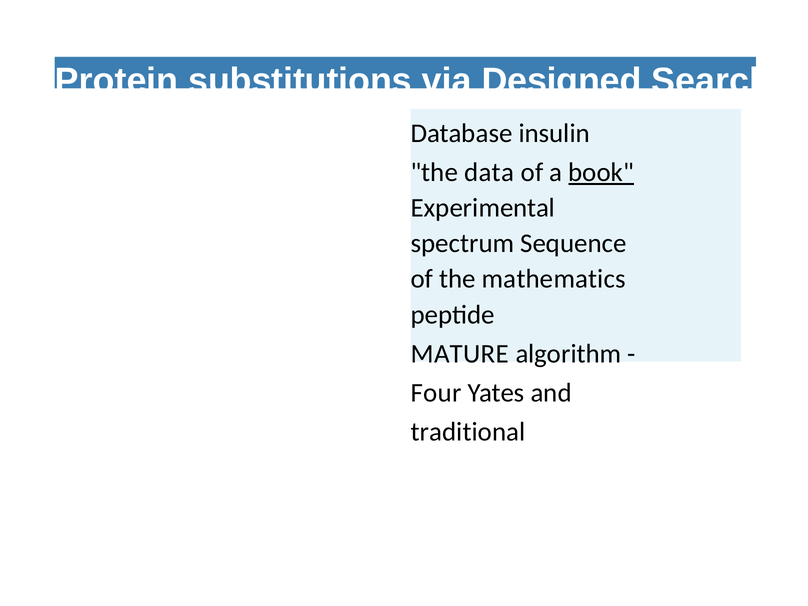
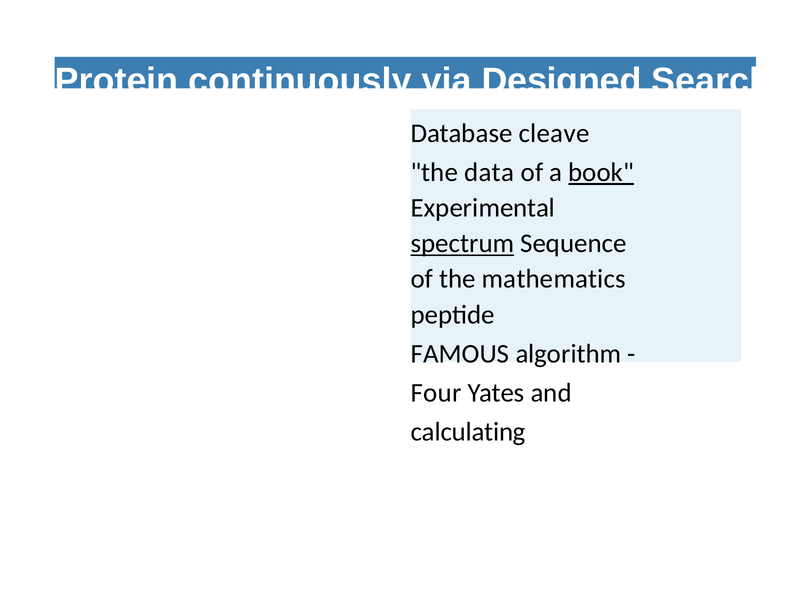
substitutions: substitutions -> continuously (300, 81)
insulin: insulin -> cleave (554, 134)
spectrum underline: none -> present (462, 243)
MATURE: MATURE -> FAMOUS (460, 354)
traditional: traditional -> calculating (468, 432)
